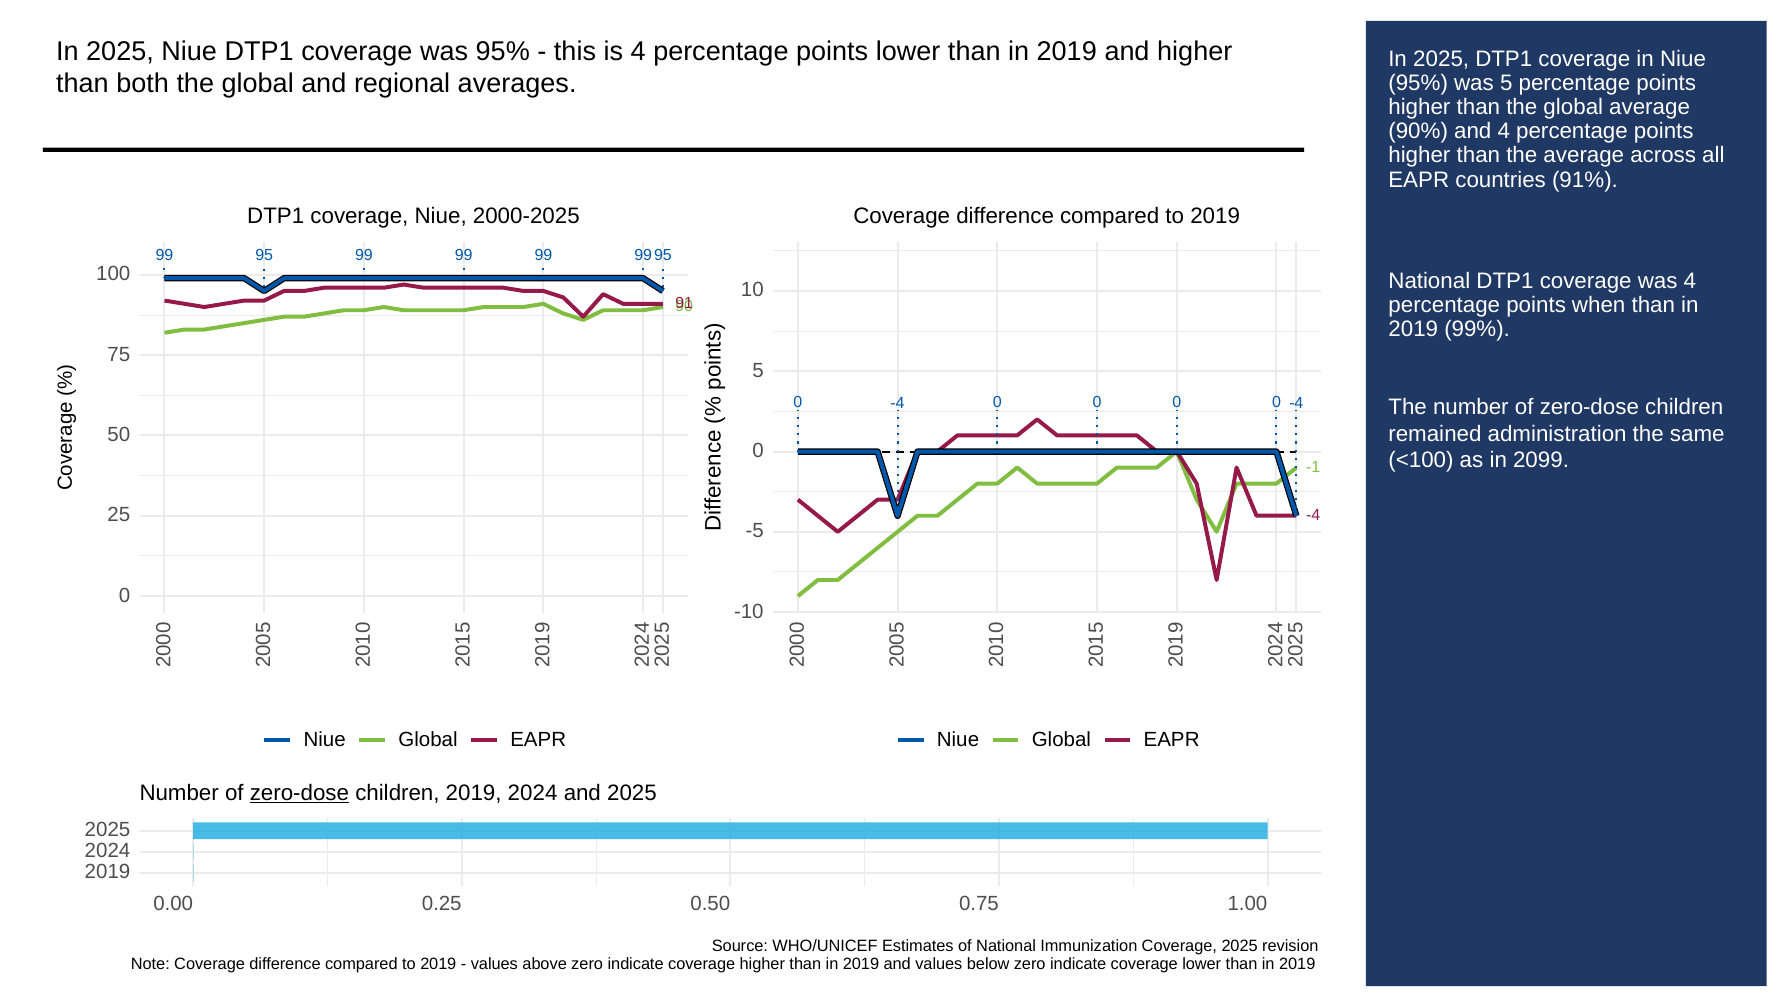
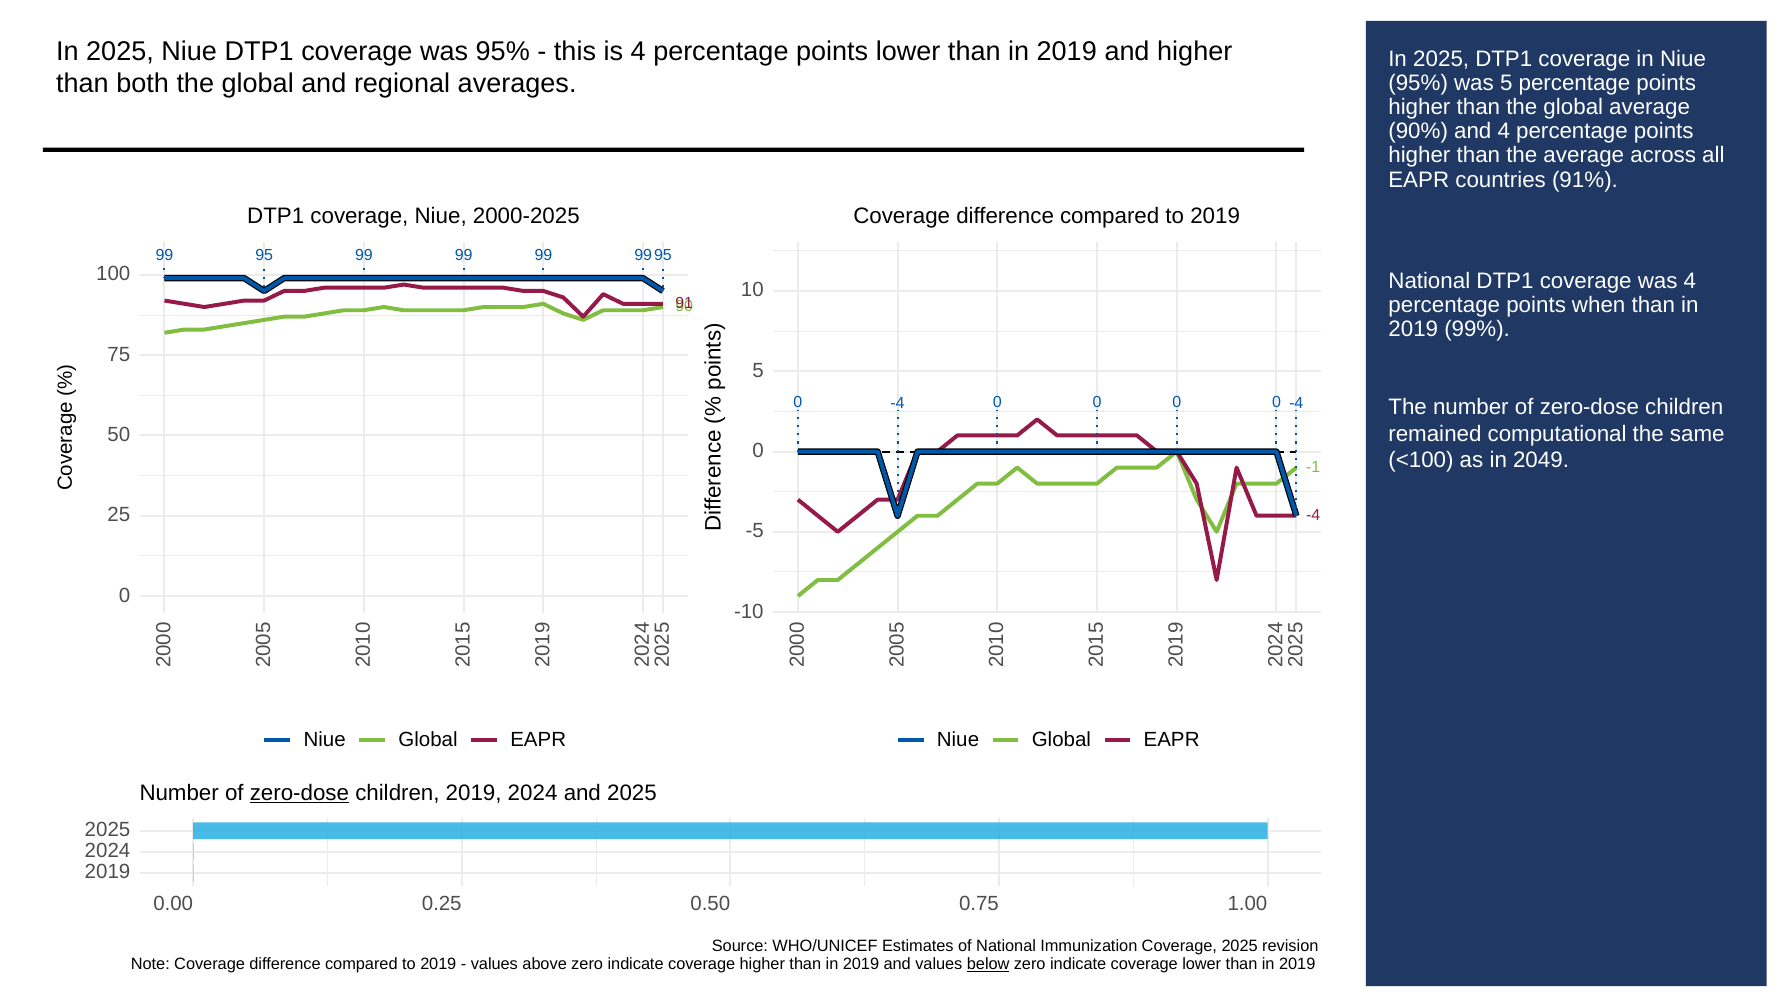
administration: administration -> computational (1557, 433)
2099: 2099 -> 2049 (1541, 460)
below underline: none -> present (988, 963)
